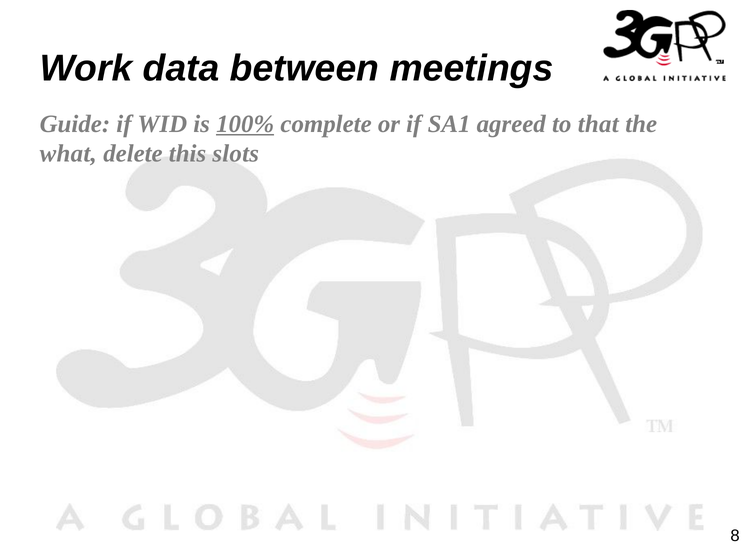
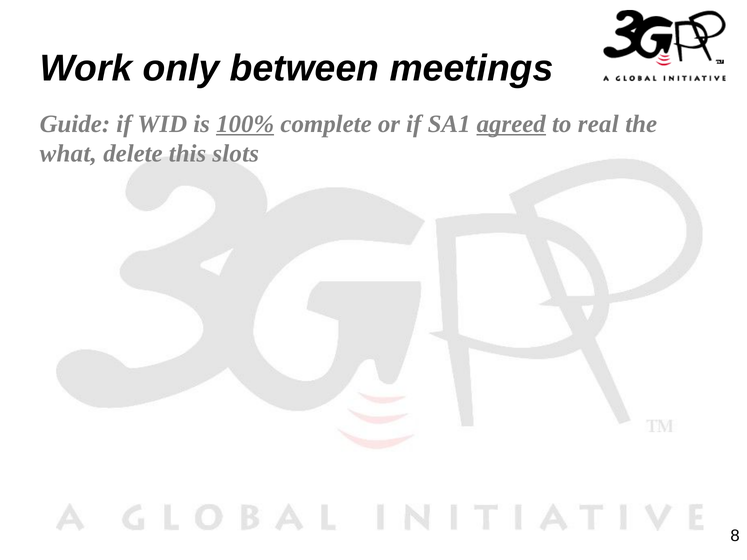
data: data -> only (181, 68)
agreed underline: none -> present (511, 124)
that: that -> real (598, 124)
